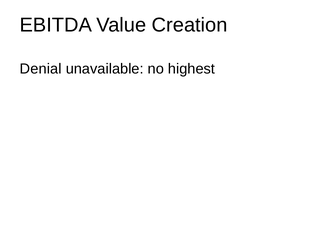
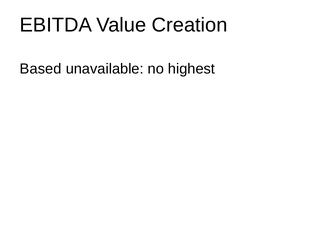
Denial: Denial -> Based (41, 69)
